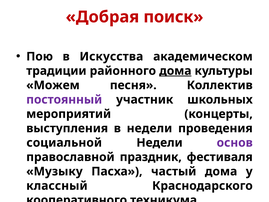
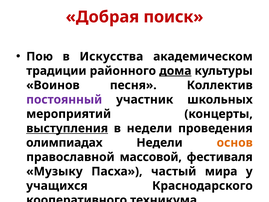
Можем: Можем -> Воинов (53, 85)
выступления underline: none -> present (67, 128)
социальной: социальной -> олимпиадах (64, 143)
основ colour: purple -> orange (235, 143)
праздник: праздник -> массовой (151, 157)
частый дома: дома -> мира (221, 171)
классный: классный -> учащихся (57, 186)
